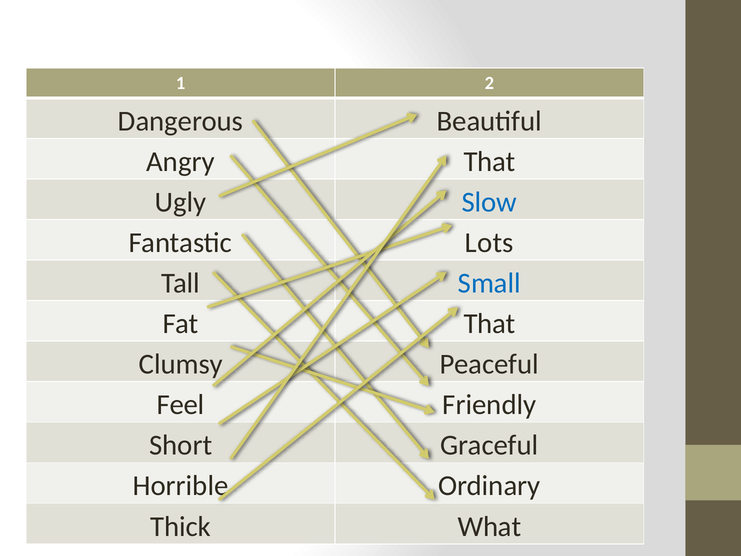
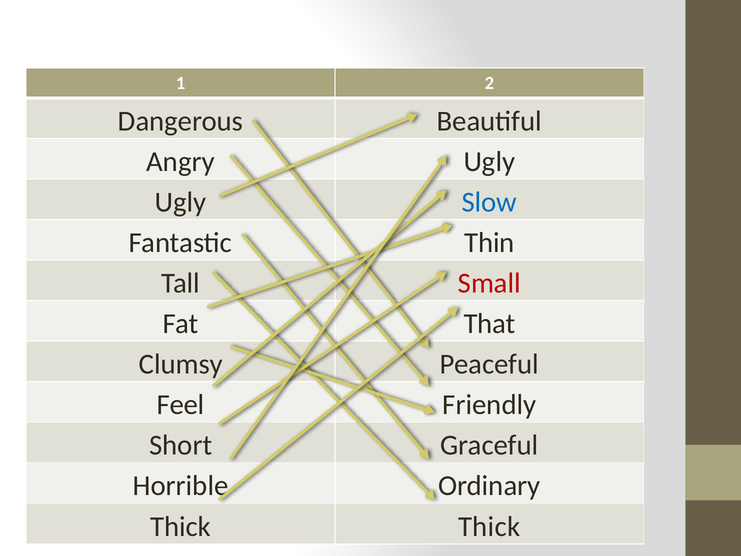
Angry That: That -> Ugly (489, 162)
Lots: Lots -> Thin (490, 243)
Small colour: blue -> red (489, 283)
Thick What: What -> Thick (489, 526)
